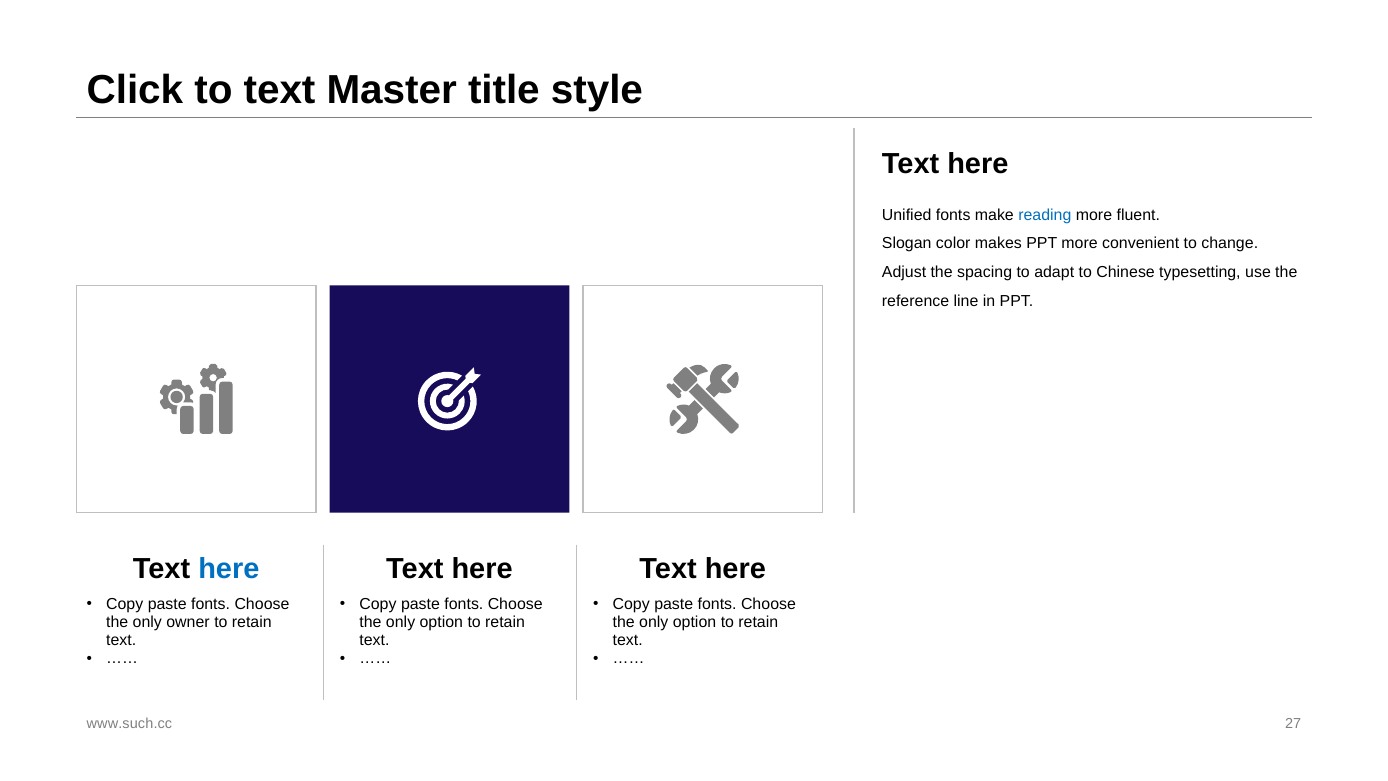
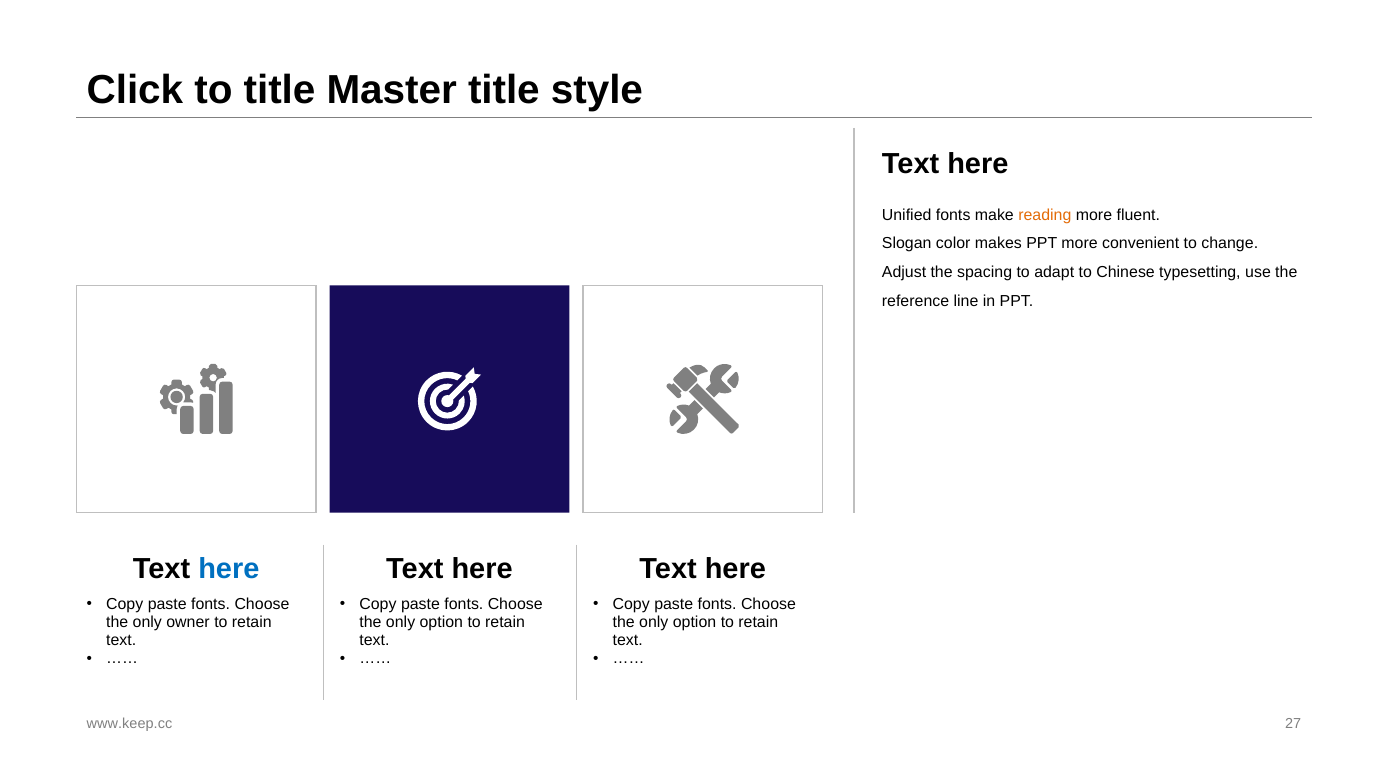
to text: text -> title (280, 90)
reading colour: blue -> orange (1045, 215)
www.such.cc: www.such.cc -> www.keep.cc (129, 723)
